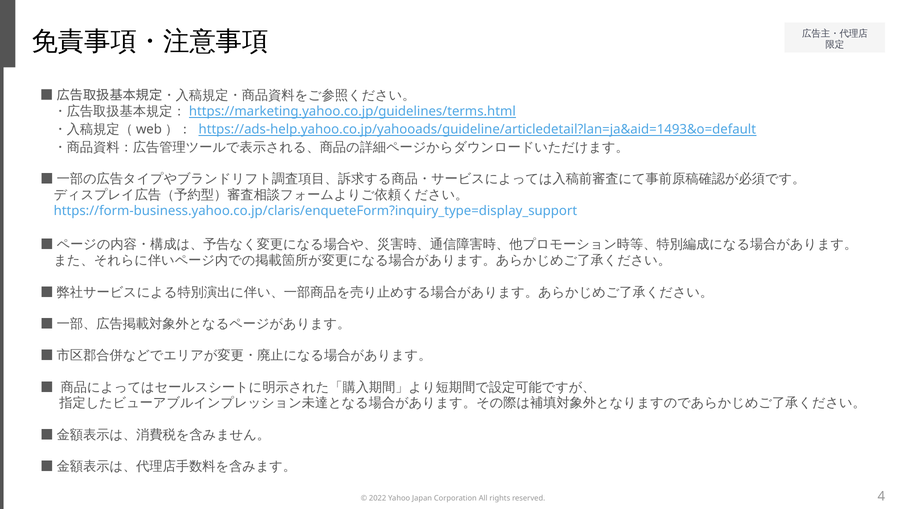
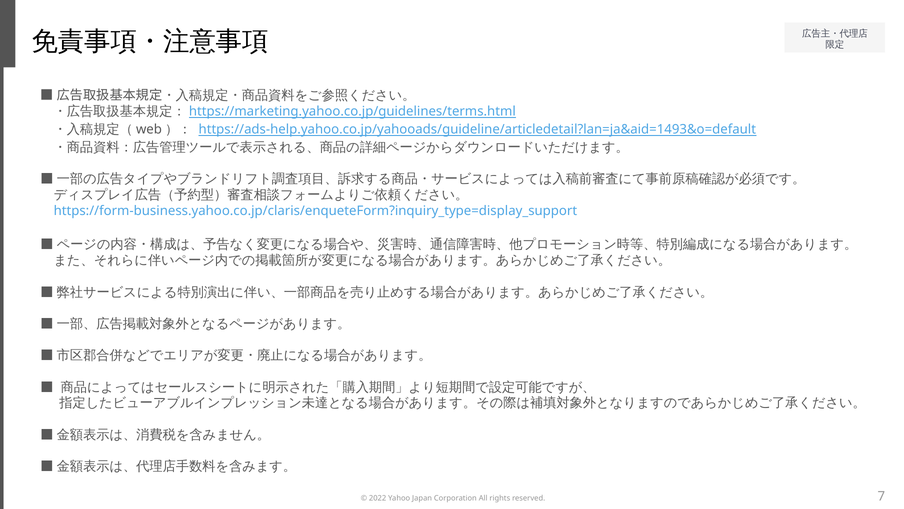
4: 4 -> 7 (881, 496)
